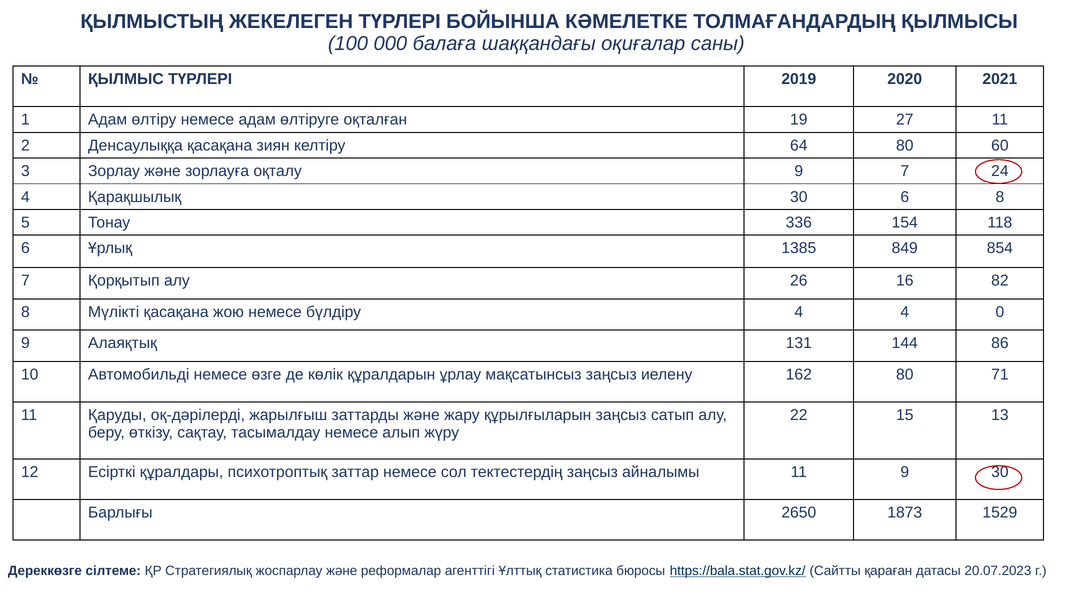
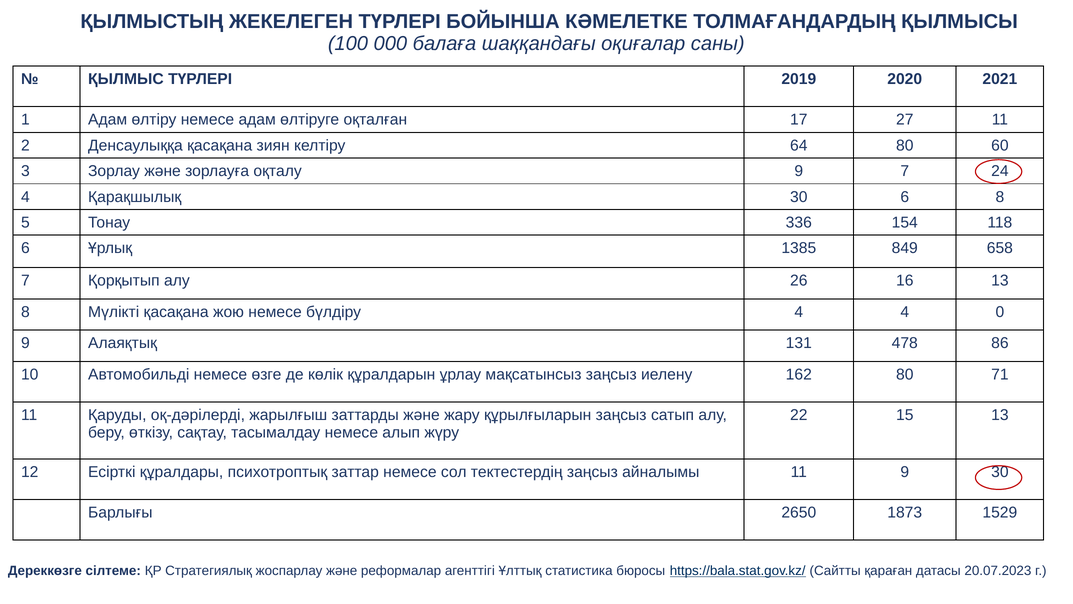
19: 19 -> 17 (799, 120)
854: 854 -> 658 (1000, 248)
16 82: 82 -> 13 (1000, 280)
144: 144 -> 478 (905, 343)
